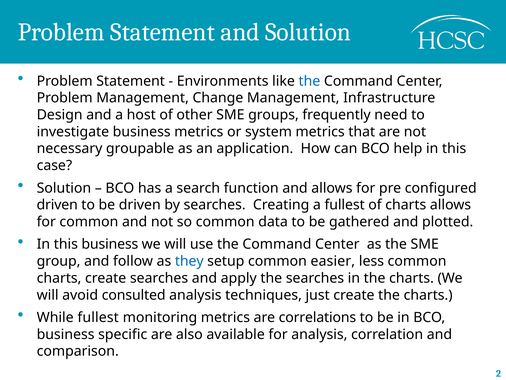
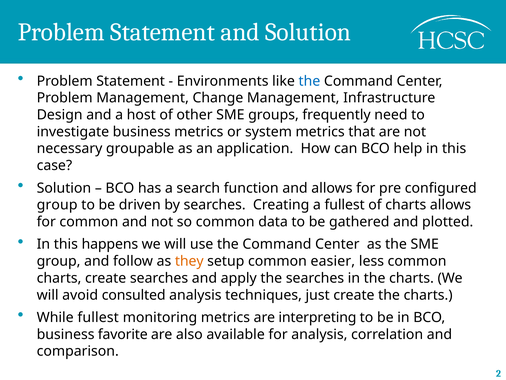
driven: driven -> group (57, 205)
this business: business -> happens (110, 244)
they colour: blue -> orange (189, 261)
correlations: correlations -> interpreting (317, 317)
specific: specific -> favorite (123, 334)
